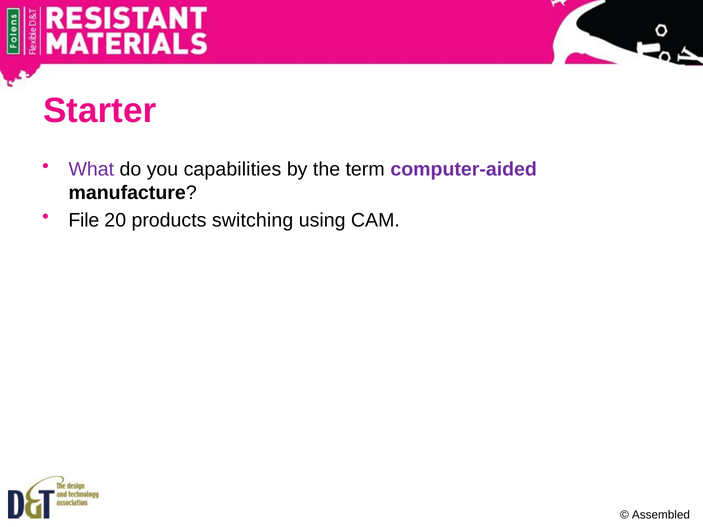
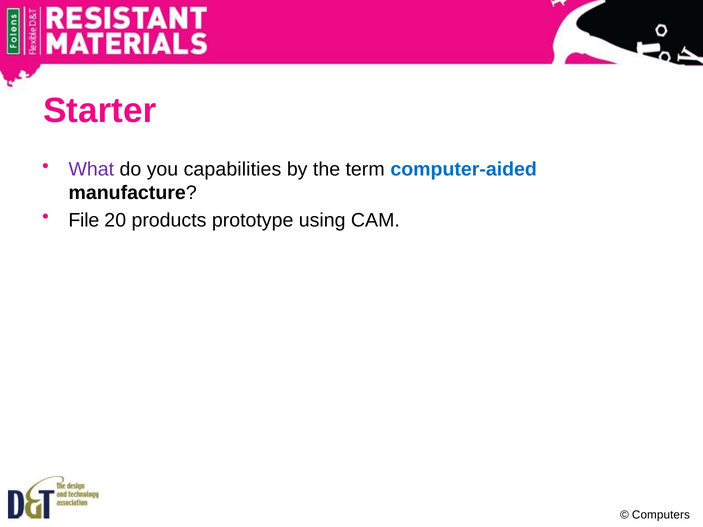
computer-aided colour: purple -> blue (464, 170)
switching: switching -> prototype (253, 220)
Assembled: Assembled -> Computers (661, 515)
